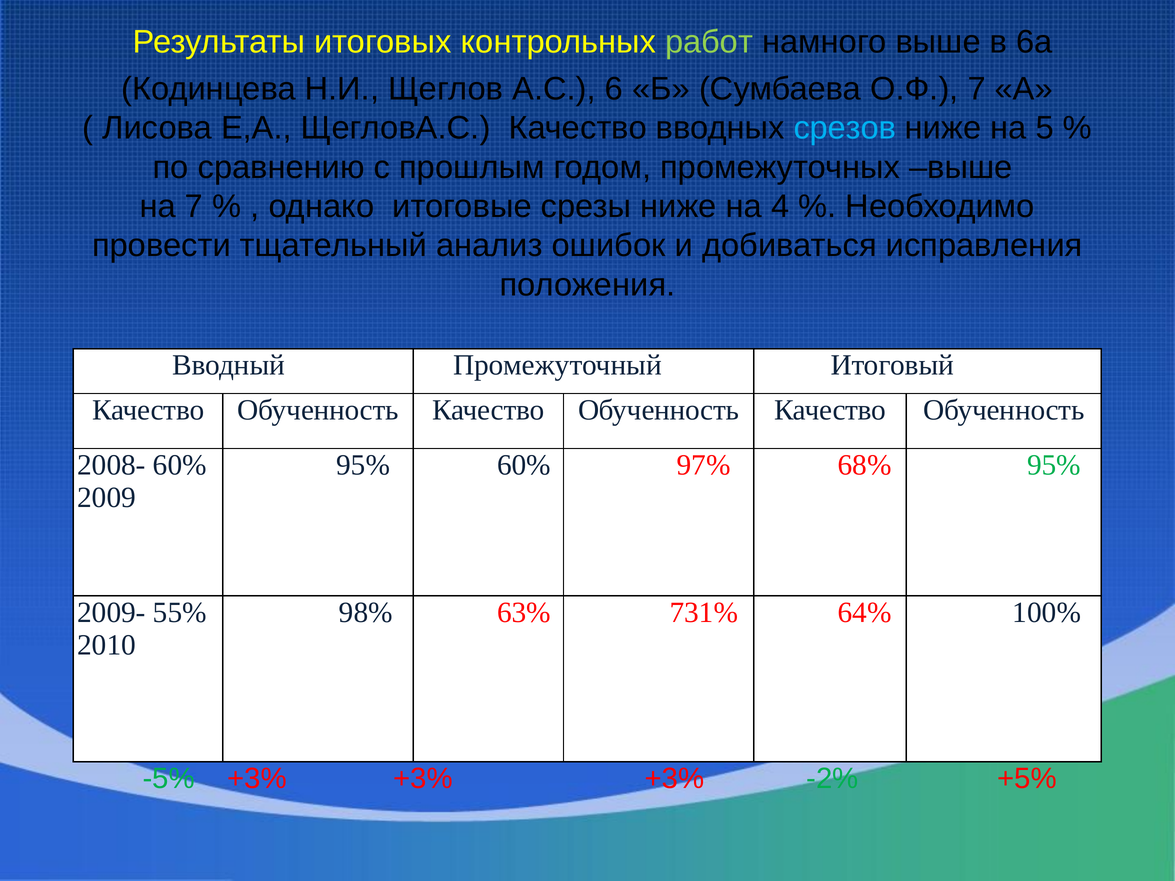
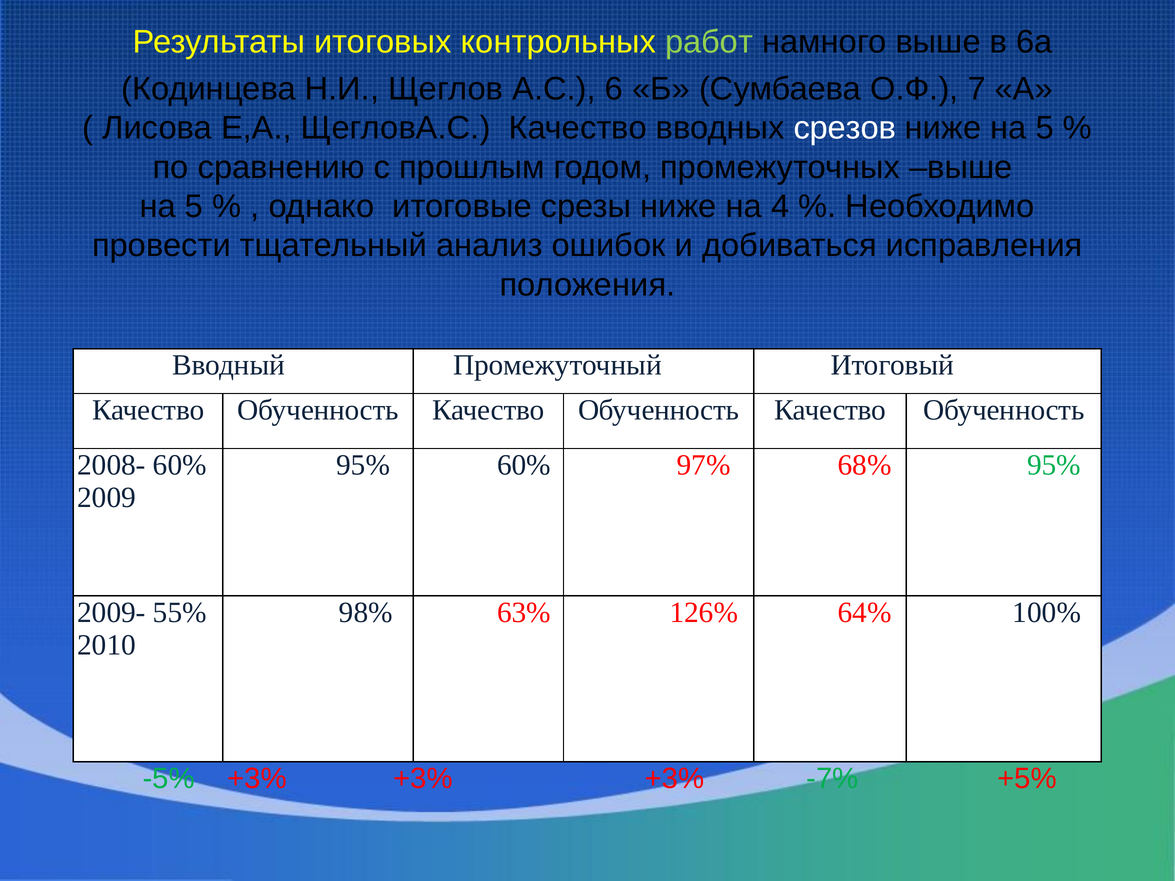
срезов colour: light blue -> white (845, 128)
7: 7 -> 5 (194, 207)
731%: 731% -> 126% (704, 613)
-2%: -2% -> -7% (832, 779)
